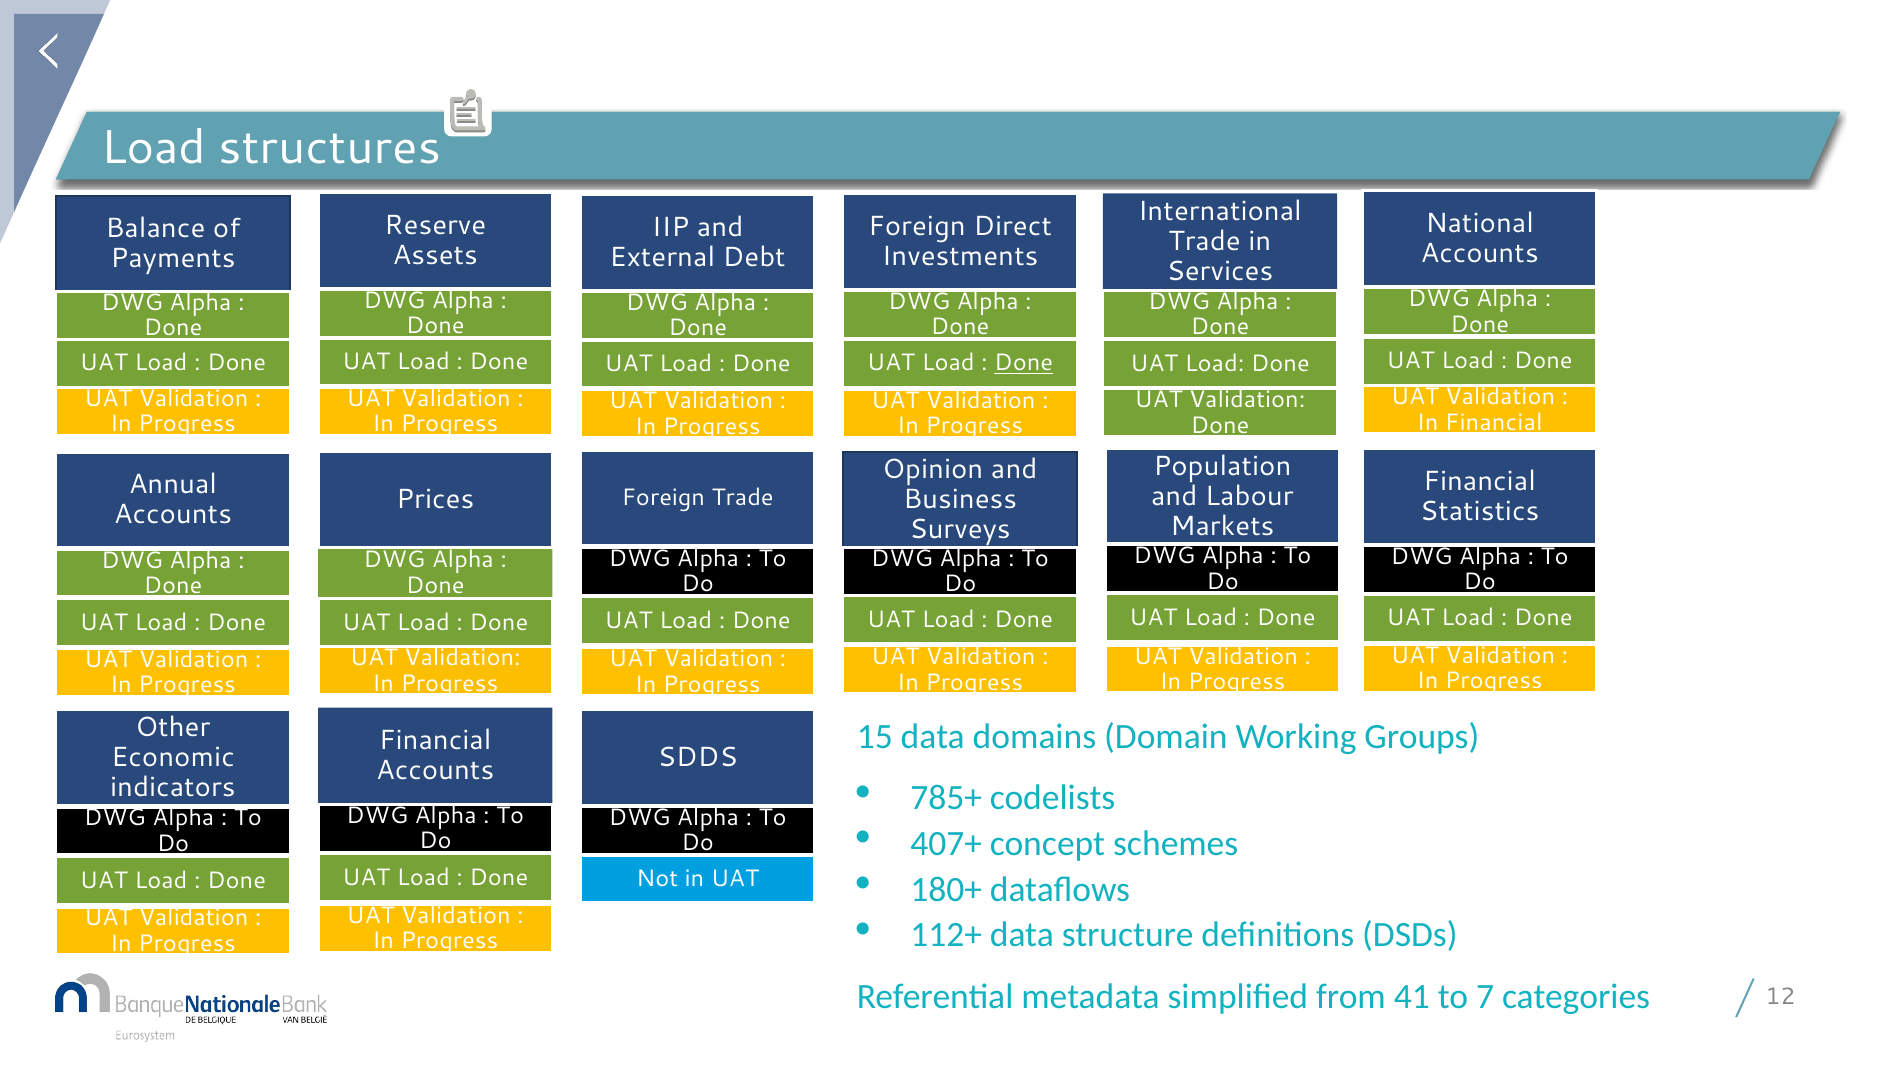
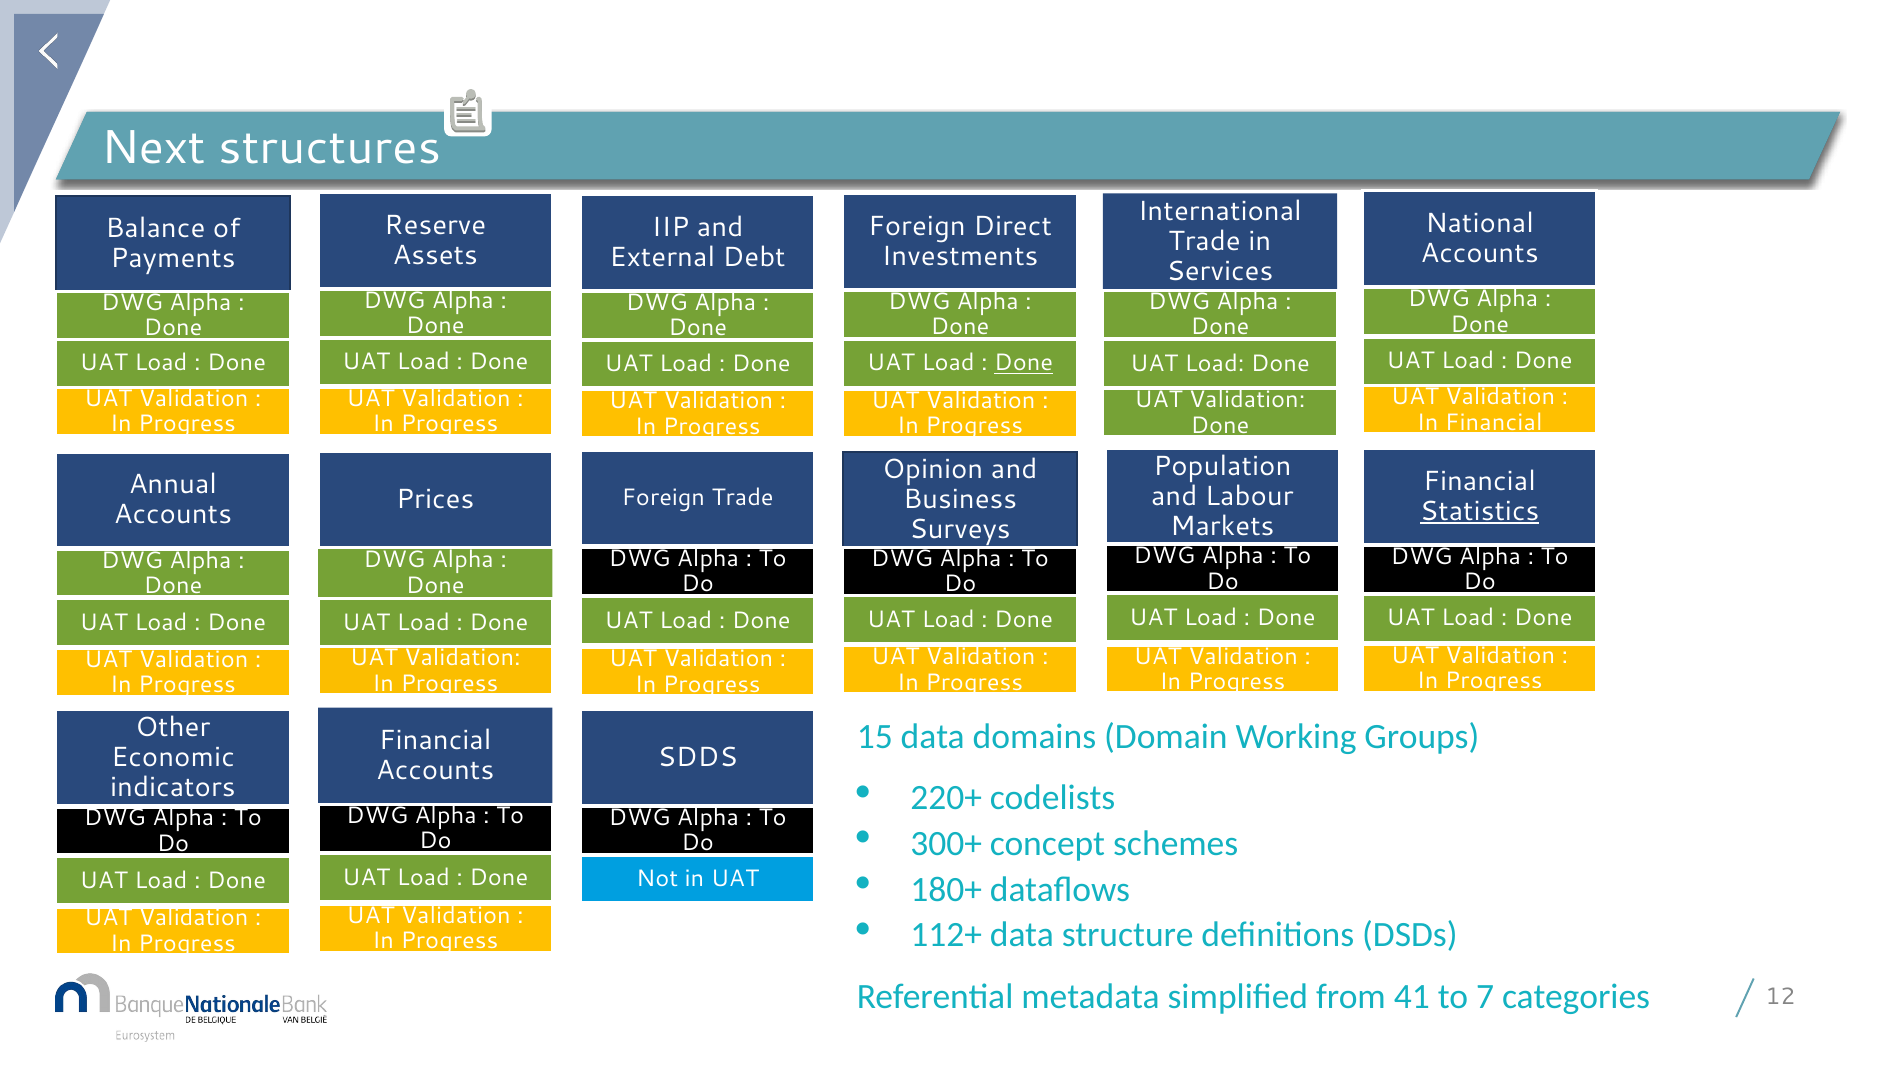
Load: Load -> Next (153, 148)
Statistics underline: none -> present (1480, 511)
785+: 785+ -> 220+ (946, 798)
407+: 407+ -> 300+ (946, 843)
